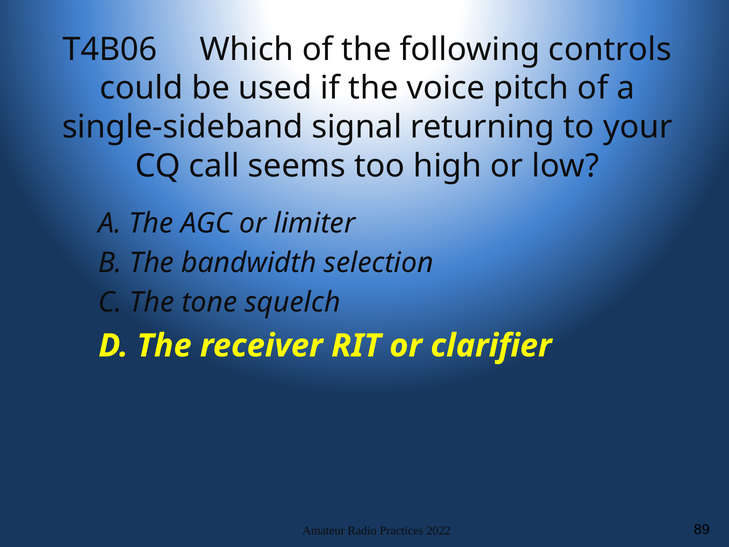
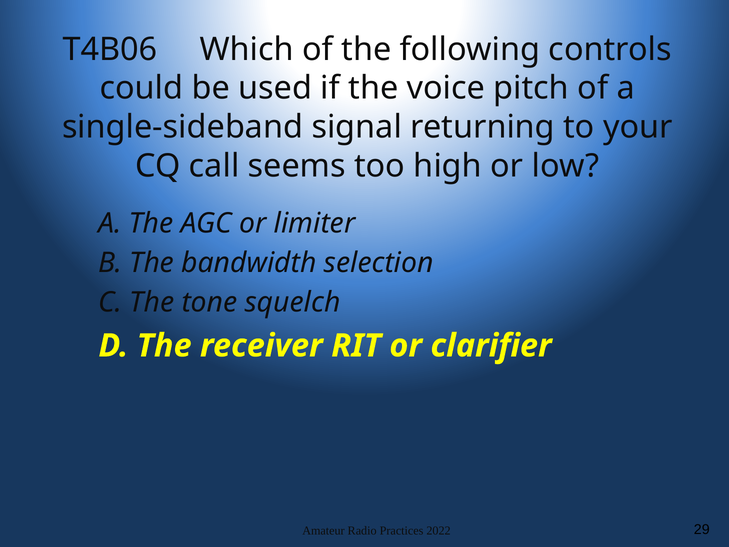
89: 89 -> 29 (702, 529)
